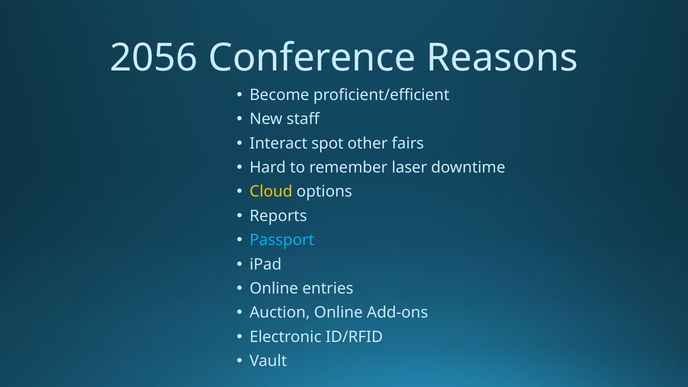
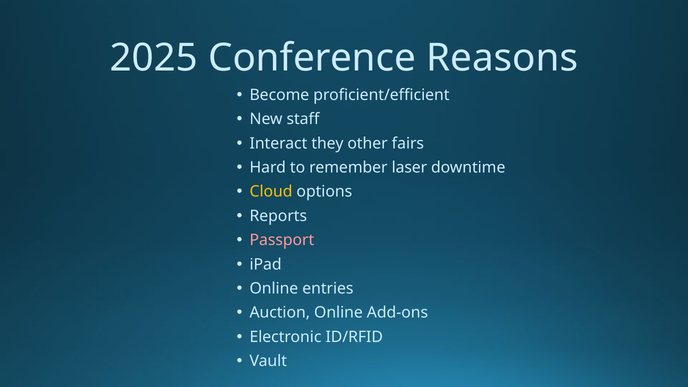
2056: 2056 -> 2025 (154, 58)
spot: spot -> they (327, 143)
Passport colour: light blue -> pink (282, 240)
